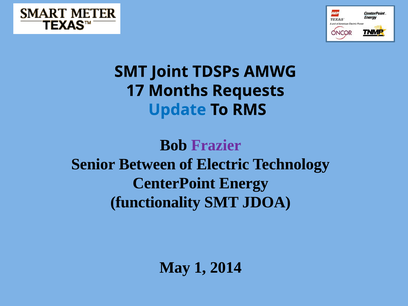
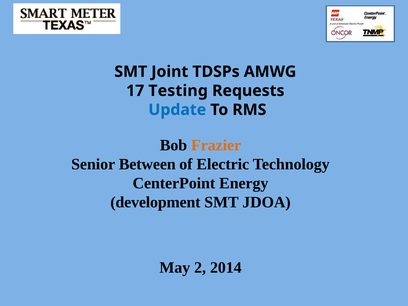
Months: Months -> Testing (178, 91)
Frazier colour: purple -> orange (216, 145)
functionality: functionality -> development (155, 202)
1: 1 -> 2 (200, 268)
